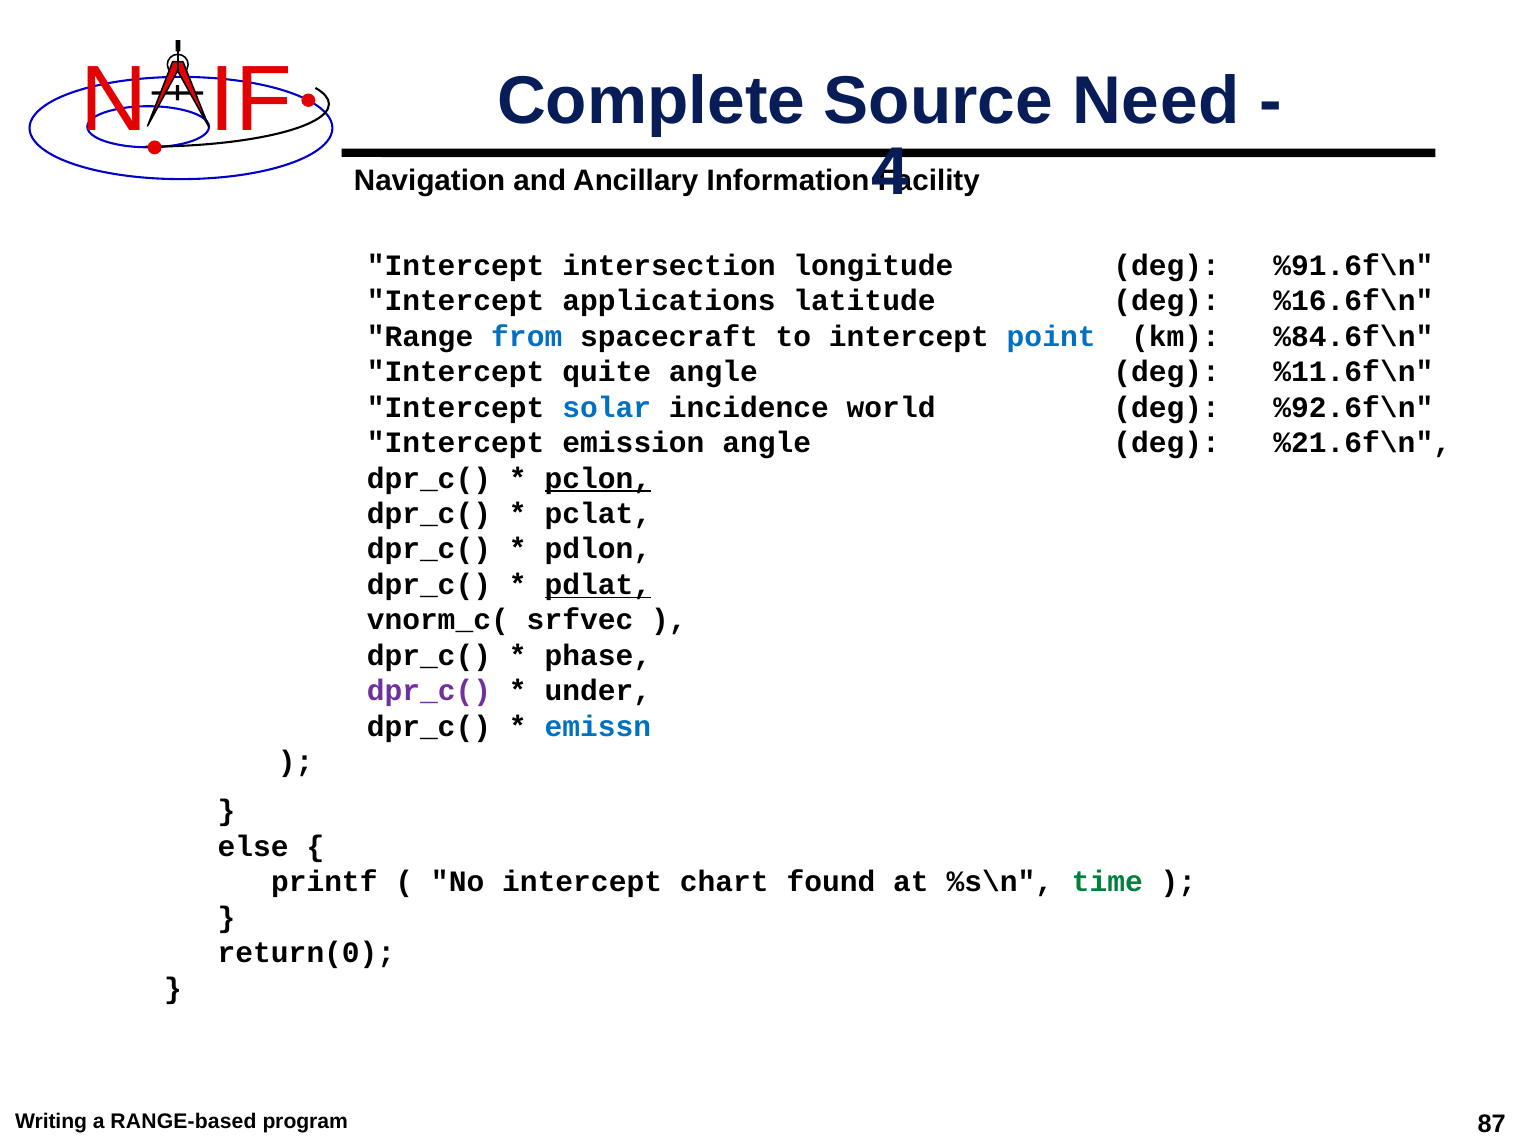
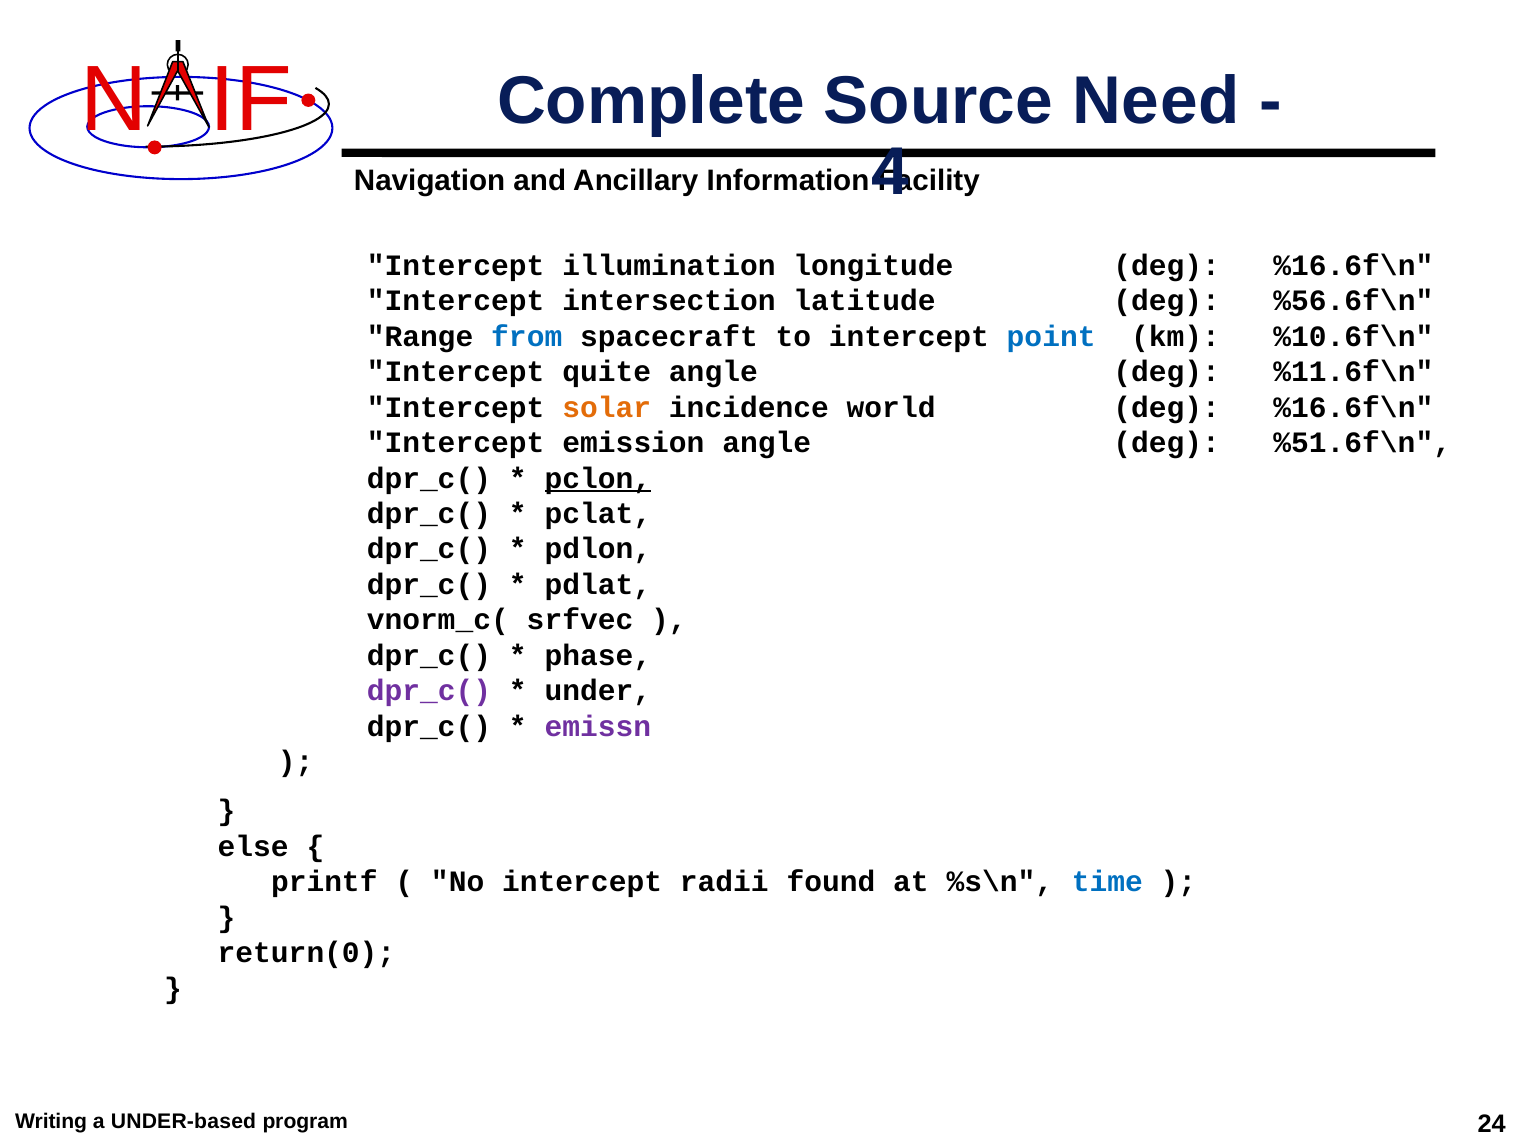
intersection: intersection -> illumination (669, 266)
longitude deg %91.6f\n: %91.6f\n -> %16.6f\n (1353, 266)
applications: applications -> intersection (669, 301)
%16.6f\n: %16.6f\n -> %56.6f\n (1353, 301)
%84.6f\n: %84.6f\n -> %10.6f\n (1353, 337)
solar colour: blue -> orange (607, 408)
%92.6f\n: %92.6f\n -> %16.6f\n (1353, 408)
%21.6f\n: %21.6f\n -> %51.6f\n (1362, 443)
pdlat underline: present -> none (598, 585)
emissn colour: blue -> purple (598, 727)
chart: chart -> radii (724, 883)
time colour: green -> blue (1107, 883)
RANGE-based: RANGE-based -> UNDER-based (183, 1122)
87: 87 -> 24 (1492, 1125)
